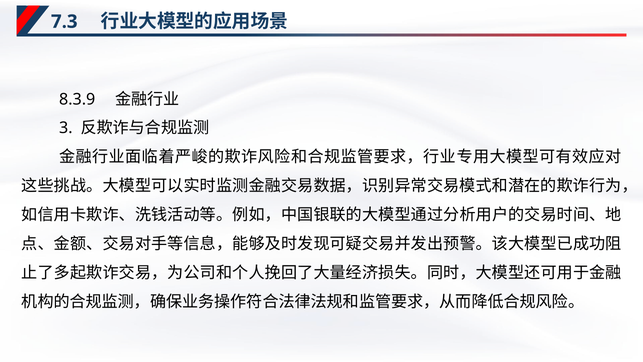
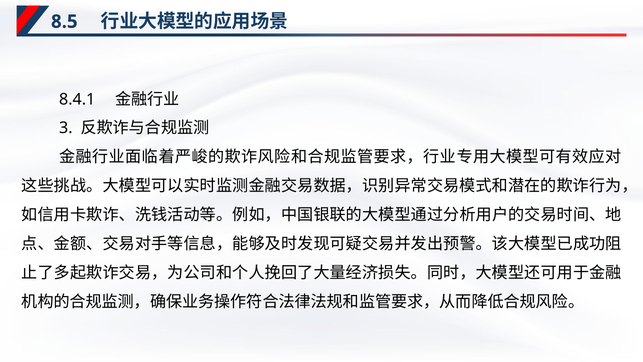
7.3: 7.3 -> 8.5 (64, 22)
8.3.9: 8.3.9 -> 8.4.1 (77, 99)
